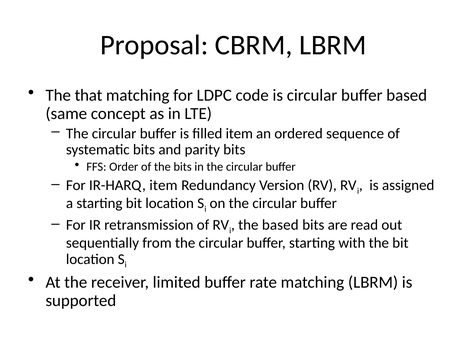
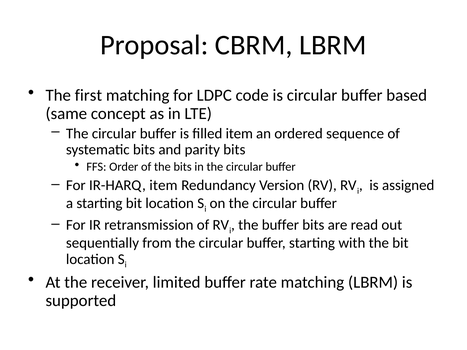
that: that -> first (88, 95)
the based: based -> buffer (280, 225)
